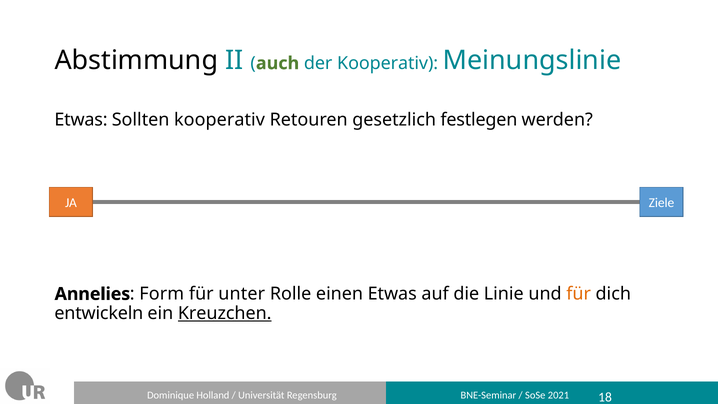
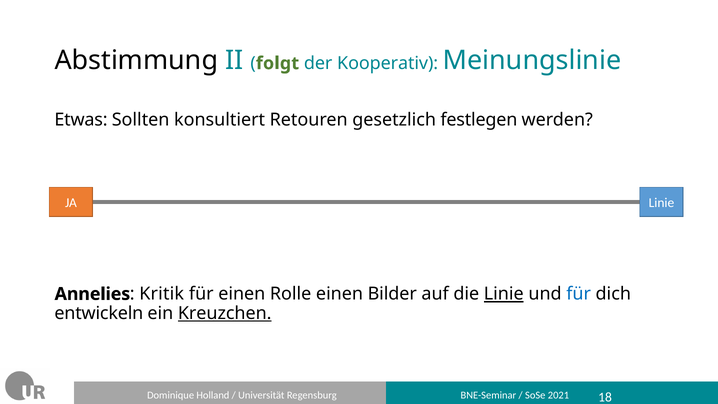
auch: auch -> folgt (277, 63)
Sollten kooperativ: kooperativ -> konsultiert (220, 120)
JA Ziele: Ziele -> Linie (661, 203)
Form: Form -> Kritik (162, 294)
für unter: unter -> einen (242, 294)
einen Etwas: Etwas -> Bilder (392, 294)
Linie underline: none -> present (504, 294)
für colour: orange -> blue (579, 294)
